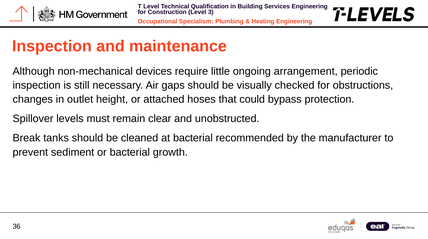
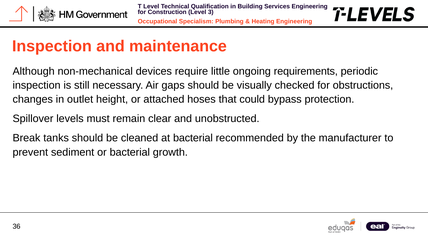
arrangement: arrangement -> requirements (306, 71)
